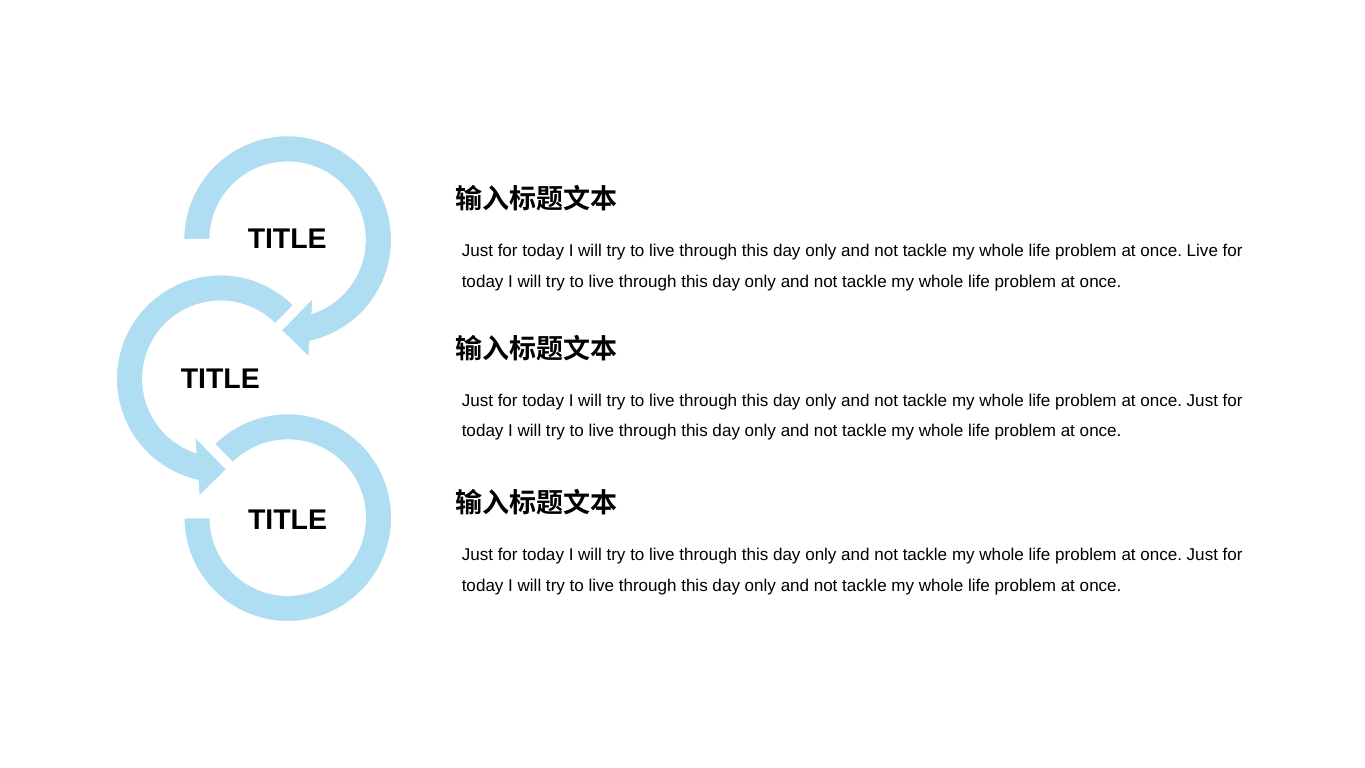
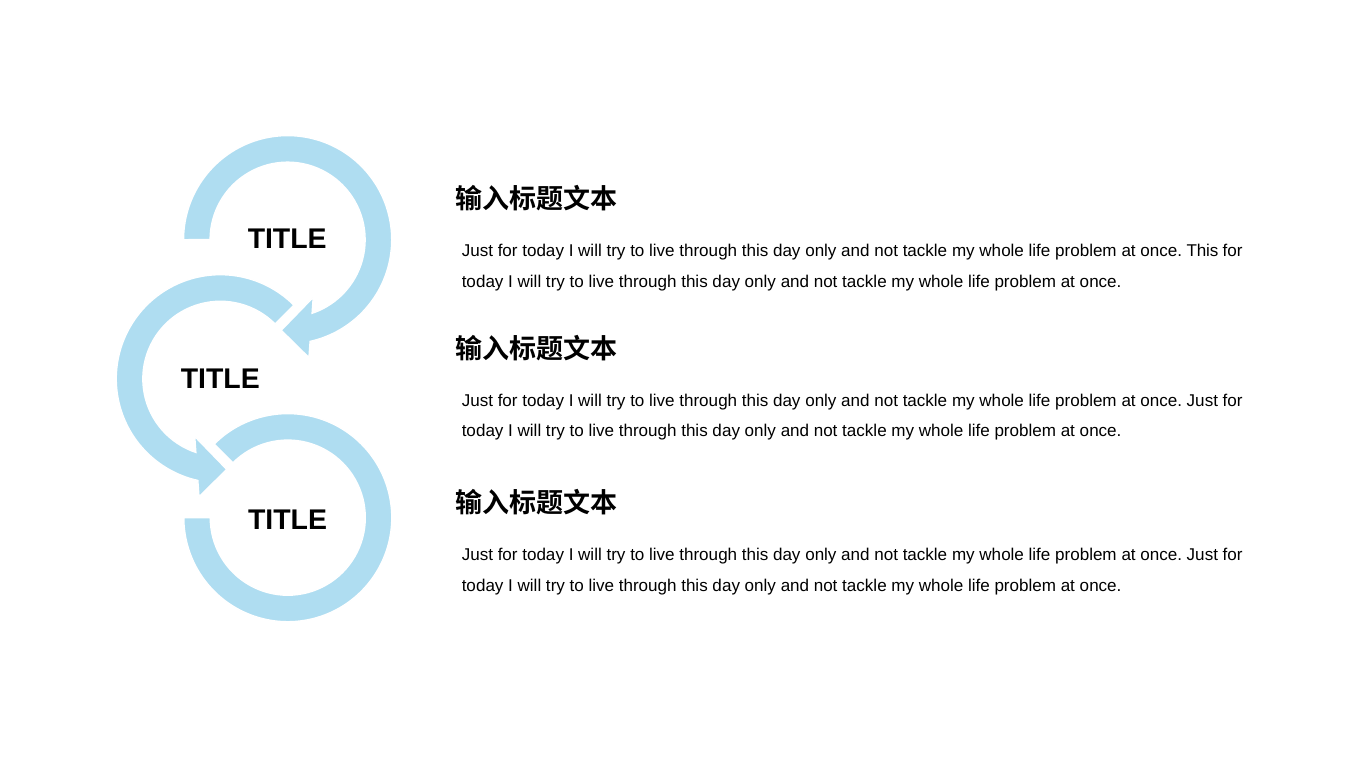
once Live: Live -> This (1202, 251)
